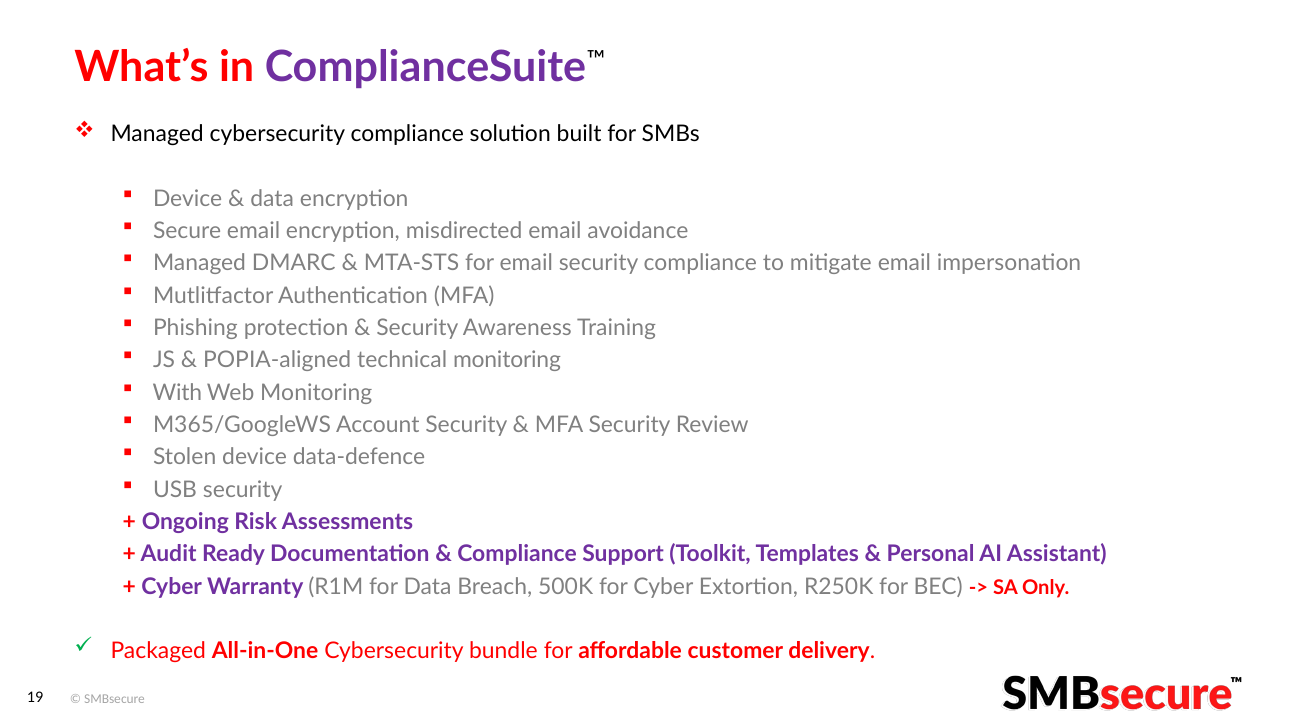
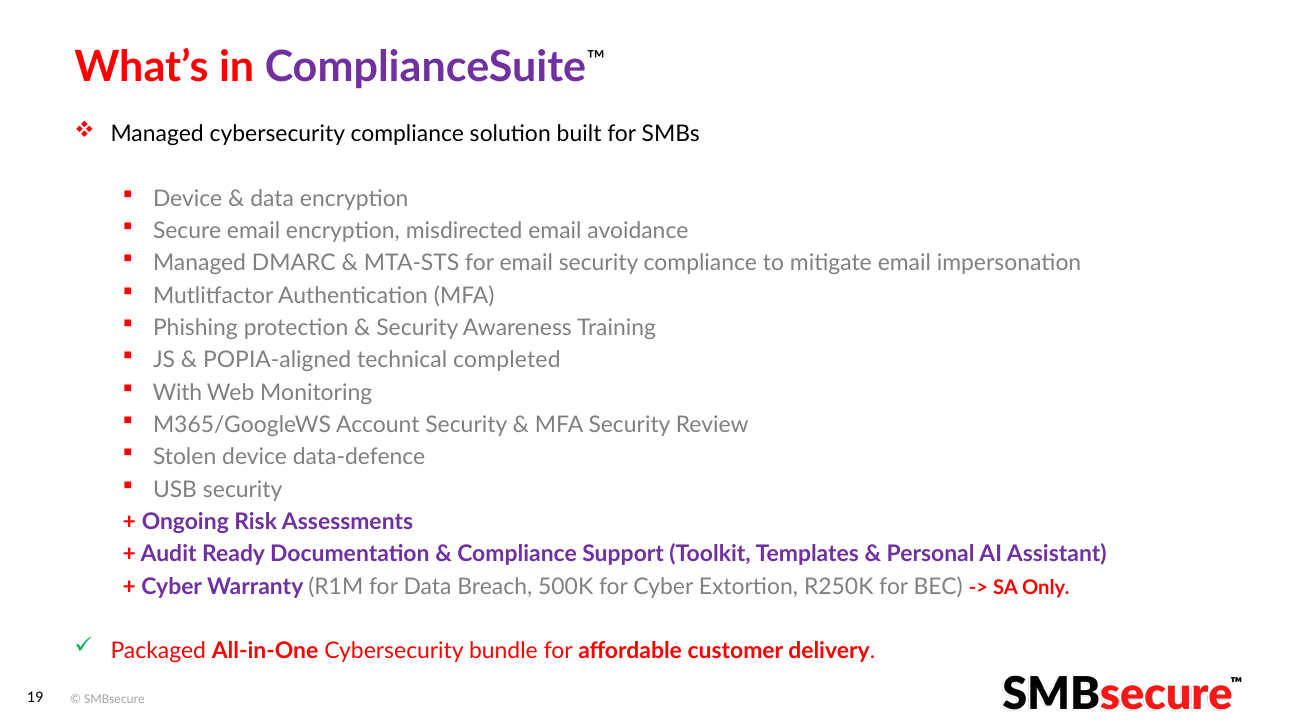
technical monitoring: monitoring -> completed (507, 360)
